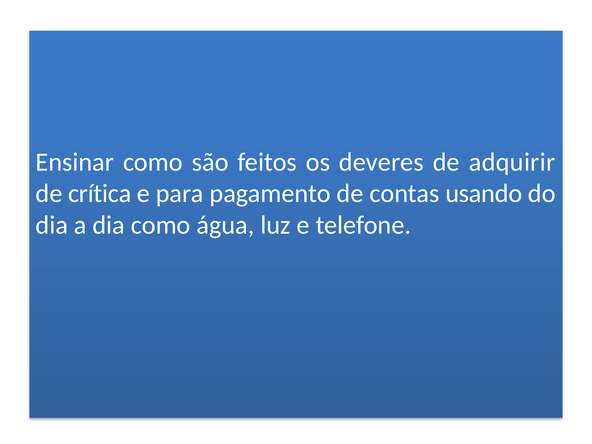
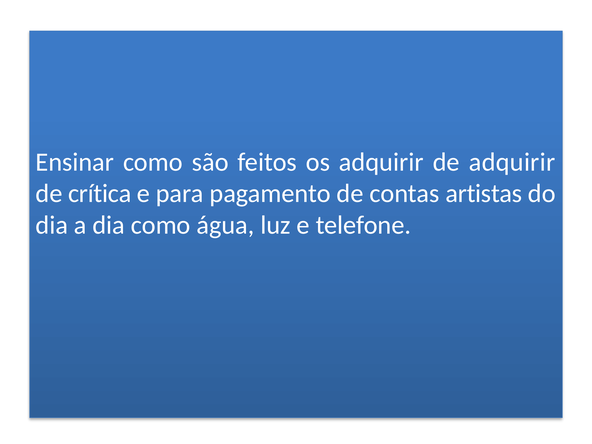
os deveres: deveres -> adquirir (381, 162)
usando: usando -> artistas (484, 194)
